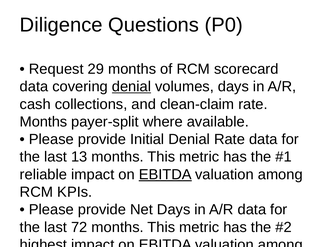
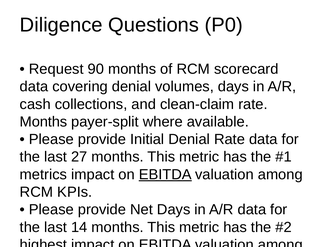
29: 29 -> 90 (96, 69)
denial underline: present -> none (131, 87)
13: 13 -> 27 (79, 157)
reliable: reliable -> metrics (43, 175)
72: 72 -> 14 (79, 228)
